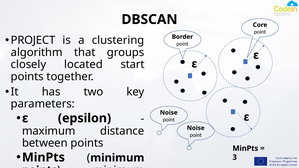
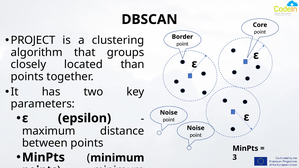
start: start -> than (133, 65)
